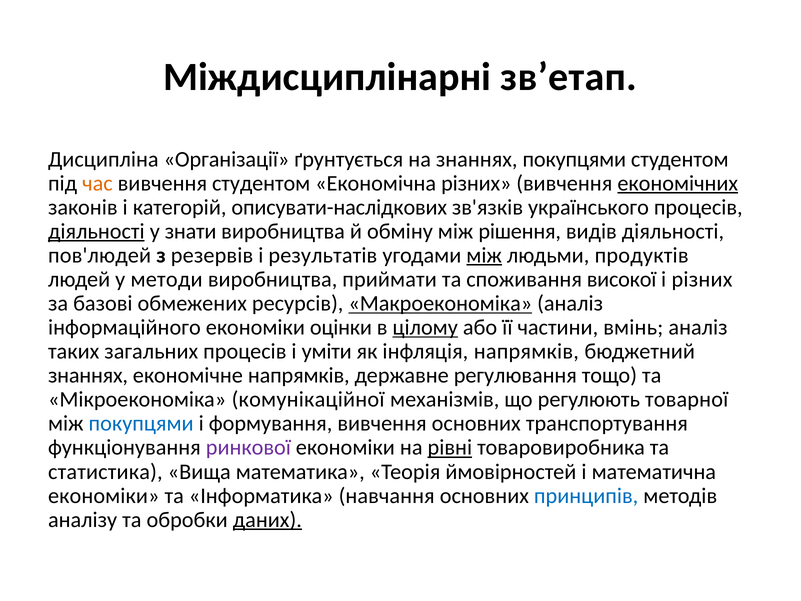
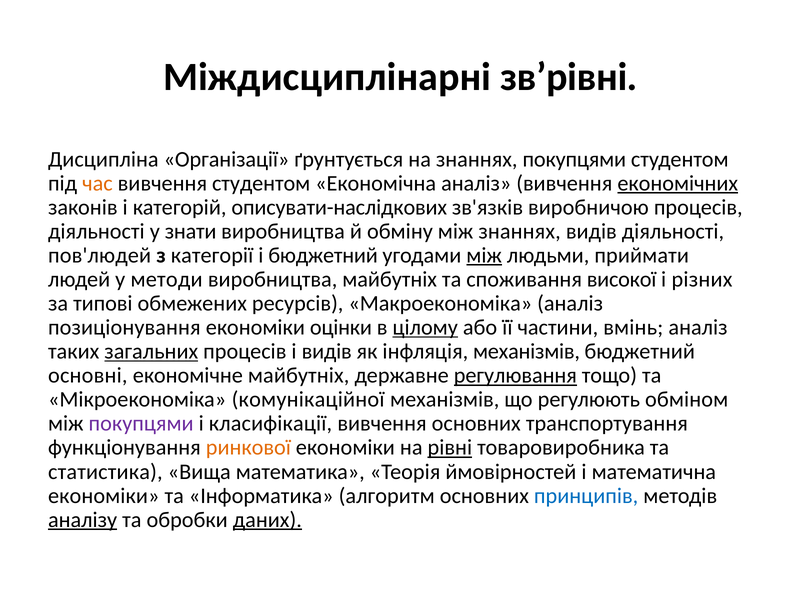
зв’етап: зв’етап -> зв’рівні (569, 77)
Економічна різних: різних -> аналіз (476, 183)
українського: українського -> виробничою (588, 207)
діяльності underline: present -> none (96, 231)
між рішення: рішення -> знаннях (520, 231)
резервів: резервів -> категорії (212, 255)
і результатів: результатів -> бюджетний (323, 255)
продуктів: продуктів -> приймати (642, 255)
виробництва приймати: приймати -> майбутніх (390, 279)
базові: базові -> типові (103, 303)
Макроекономіка underline: present -> none (440, 303)
інформаційного: інформаційного -> позиціонування (124, 327)
загальних underline: none -> present (151, 351)
і уміти: уміти -> видів (327, 351)
інфляція напрямків: напрямків -> механізмів (527, 351)
знаннях: знаннях -> основні (88, 375)
економічне напрямків: напрямків -> майбутніх (299, 375)
регулювання underline: none -> present (515, 375)
товарної: товарної -> обміном (687, 399)
покупцями colour: blue -> purple (141, 423)
формування: формування -> класифікації (270, 423)
ринкової colour: purple -> orange (248, 447)
навчання: навчання -> алгоритм (387, 496)
аналізу underline: none -> present (83, 520)
